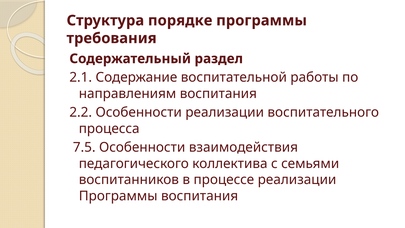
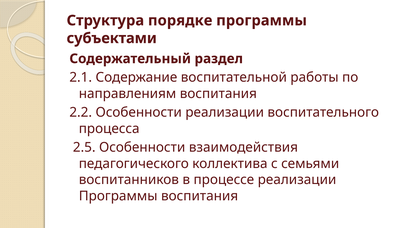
требования: требования -> субъектами (112, 38)
7.5: 7.5 -> 2.5 (84, 147)
